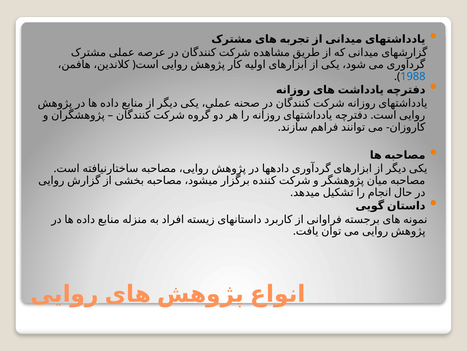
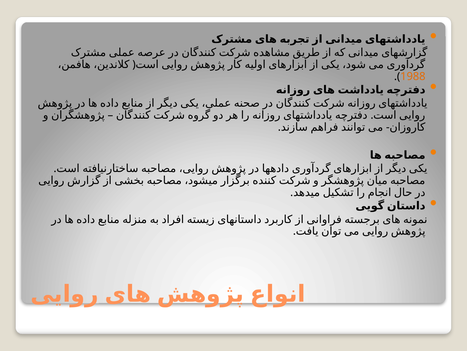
1988 colour: blue -> orange (413, 76)
